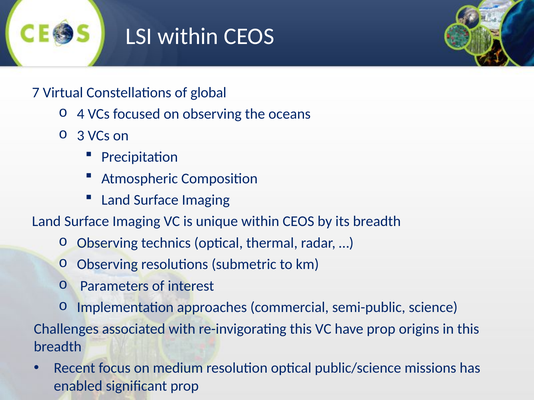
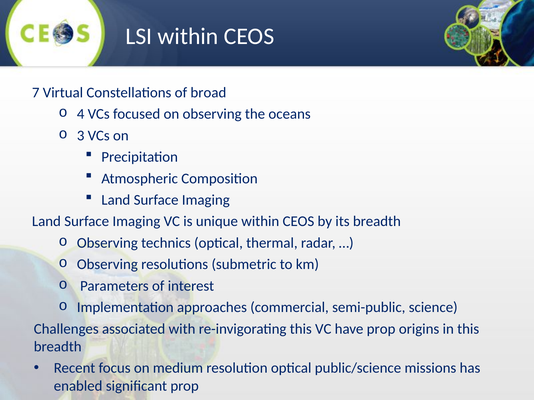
global: global -> broad (208, 93)
